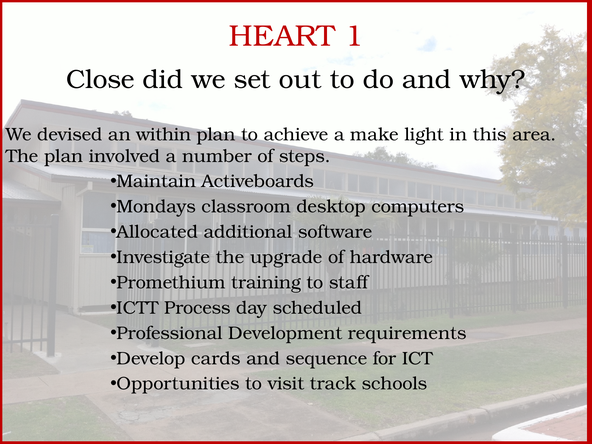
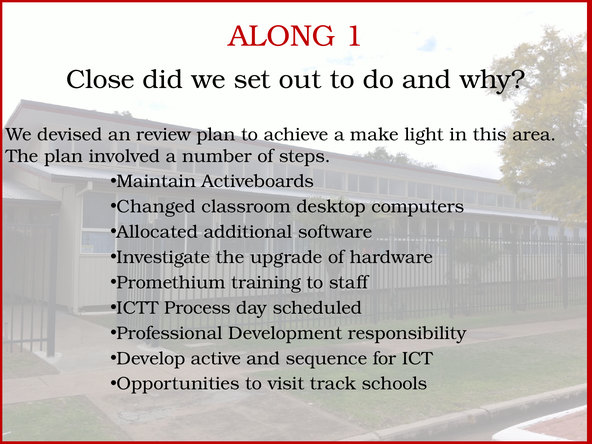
HEART: HEART -> ALONG (282, 36)
within: within -> review (164, 134)
Mondays: Mondays -> Changed (156, 207)
requirements: requirements -> responsibility (407, 333)
cards: cards -> active (216, 358)
